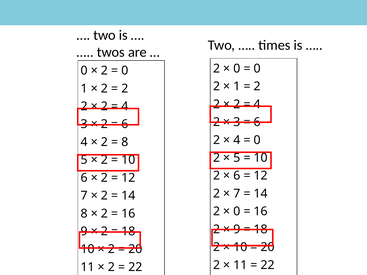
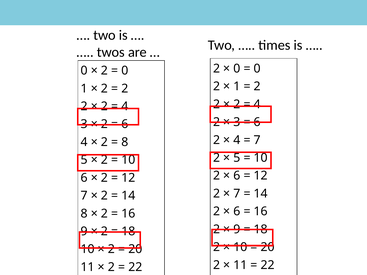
0: 0 -> 7 (257, 140)
0: 0 -> 6 (237, 212)
